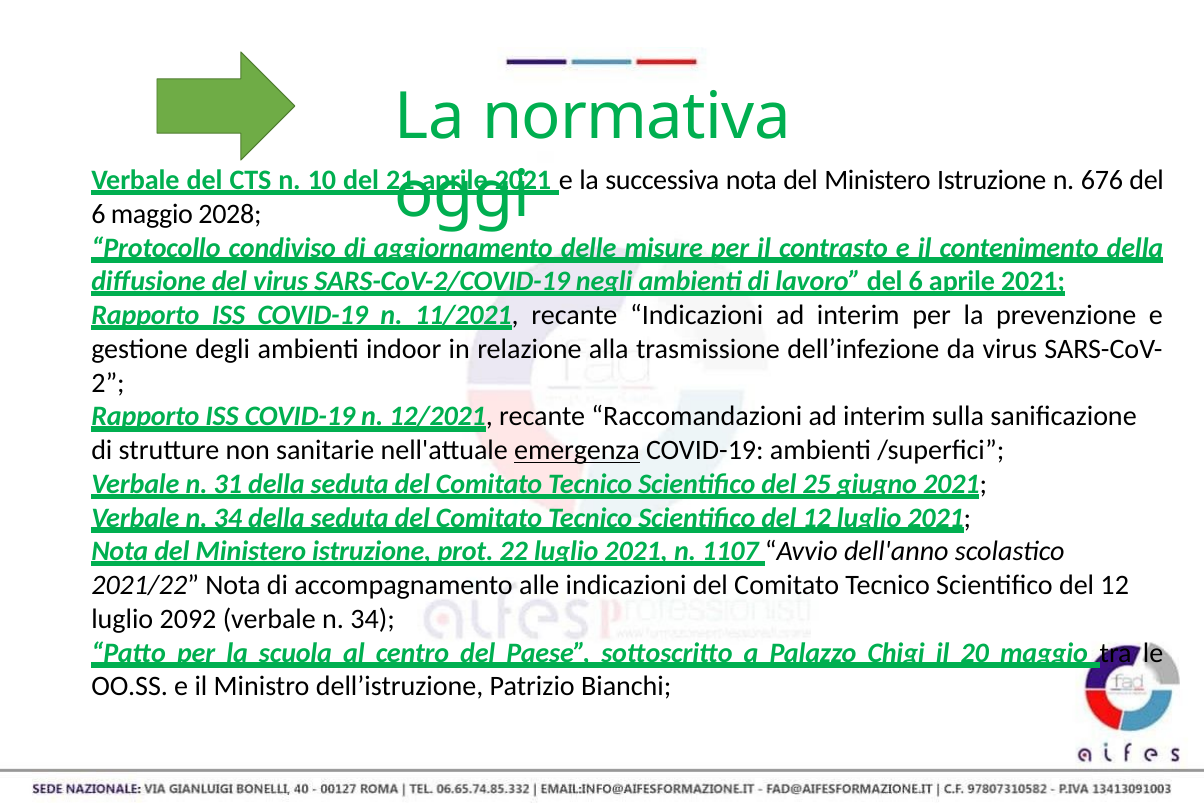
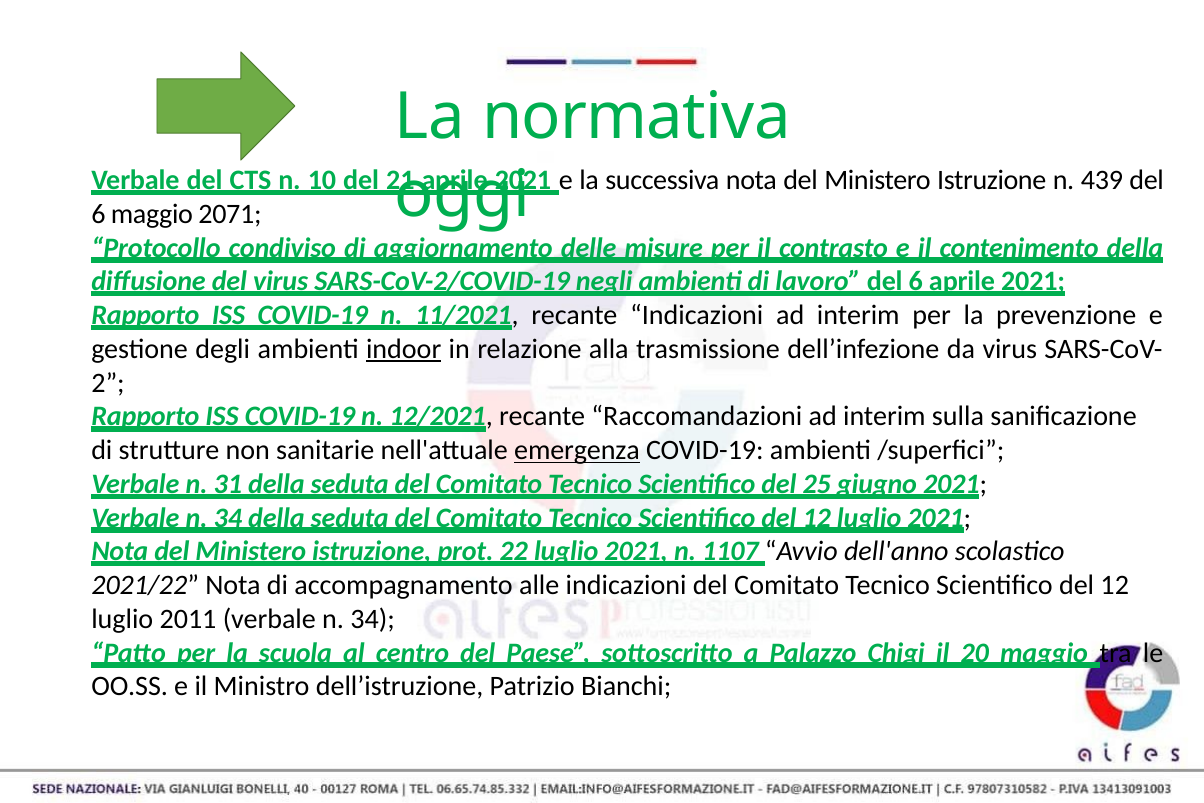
676: 676 -> 439 (1102, 180)
2028: 2028 -> 2071 (230, 214)
indoor underline: none -> present (404, 349)
2092: 2092 -> 2011 (188, 619)
